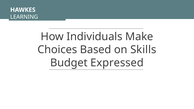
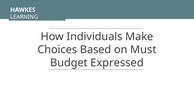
Skills: Skills -> Must (143, 50)
